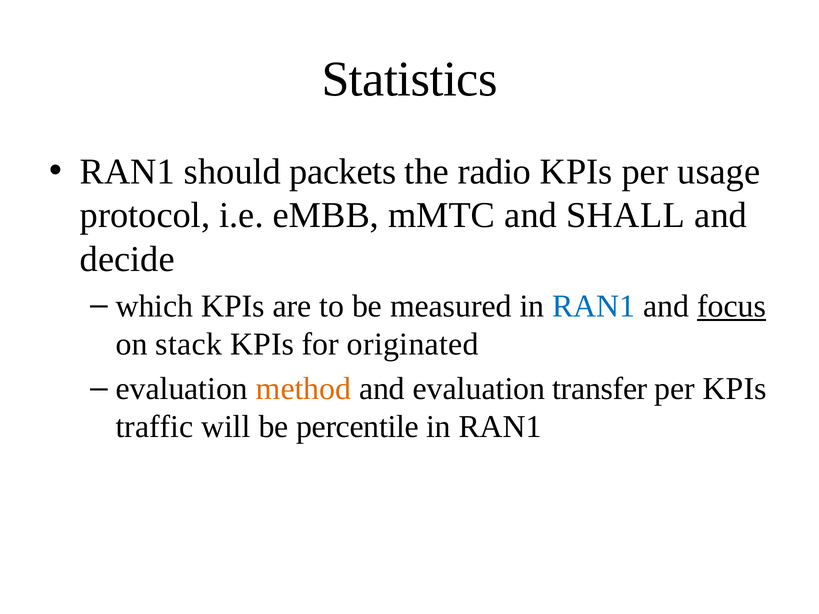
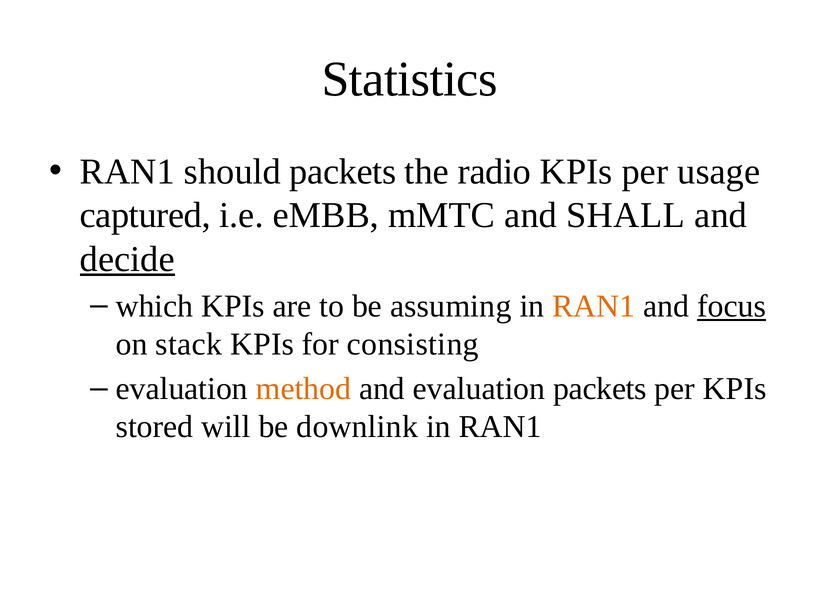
protocol: protocol -> captured (145, 216)
decide underline: none -> present (127, 259)
measured: measured -> assuming (451, 306)
RAN1 colour: blue -> orange (594, 306)
originated: originated -> consisting (413, 344)
evaluation transfer: transfer -> packets (600, 389)
traffic: traffic -> stored (154, 427)
percentile: percentile -> downlink (357, 427)
